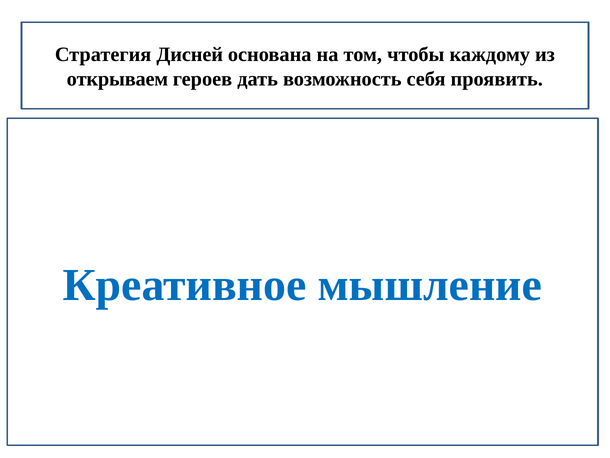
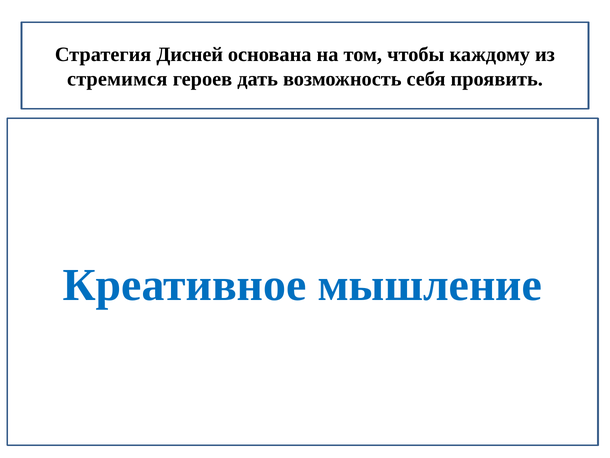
открываем: открываем -> стремимся (117, 79)
